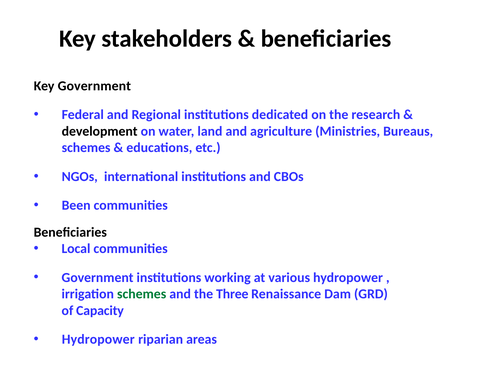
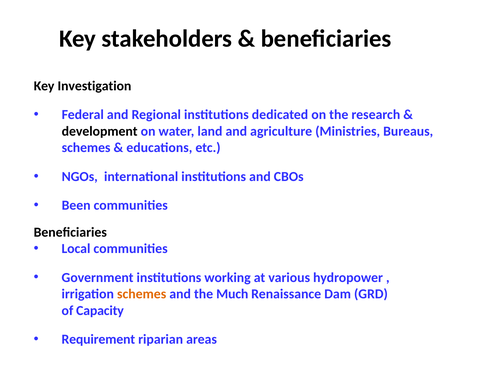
Key Government: Government -> Investigation (94, 86)
schemes colour: green -> orange (142, 294)
Three: Three -> Much (232, 294)
Hydropower: Hydropower -> Requirement (98, 340)
